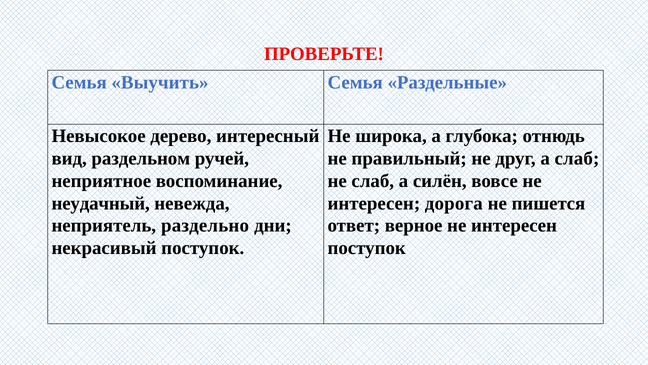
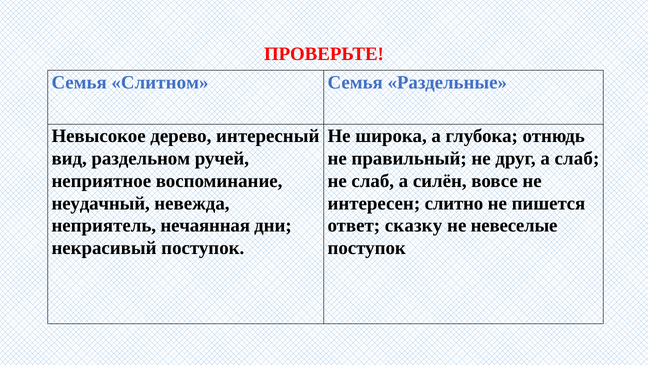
Выучить: Выучить -> Слитном (160, 82)
дорога: дорога -> слитно (454, 203)
раздельно: раздельно -> нечаянная (205, 225)
верное: верное -> сказку (414, 225)
интересен: интересен -> невеселые (514, 225)
